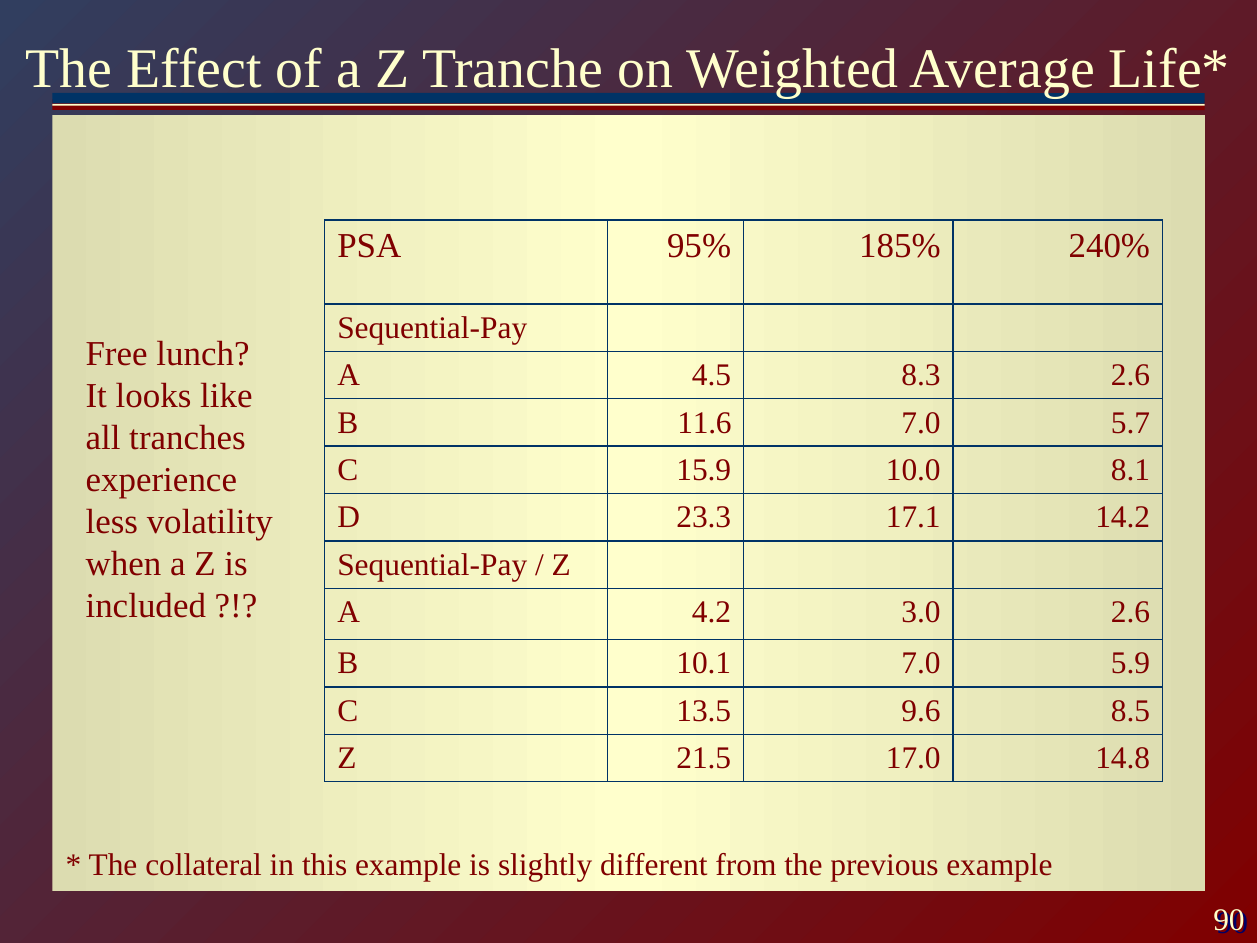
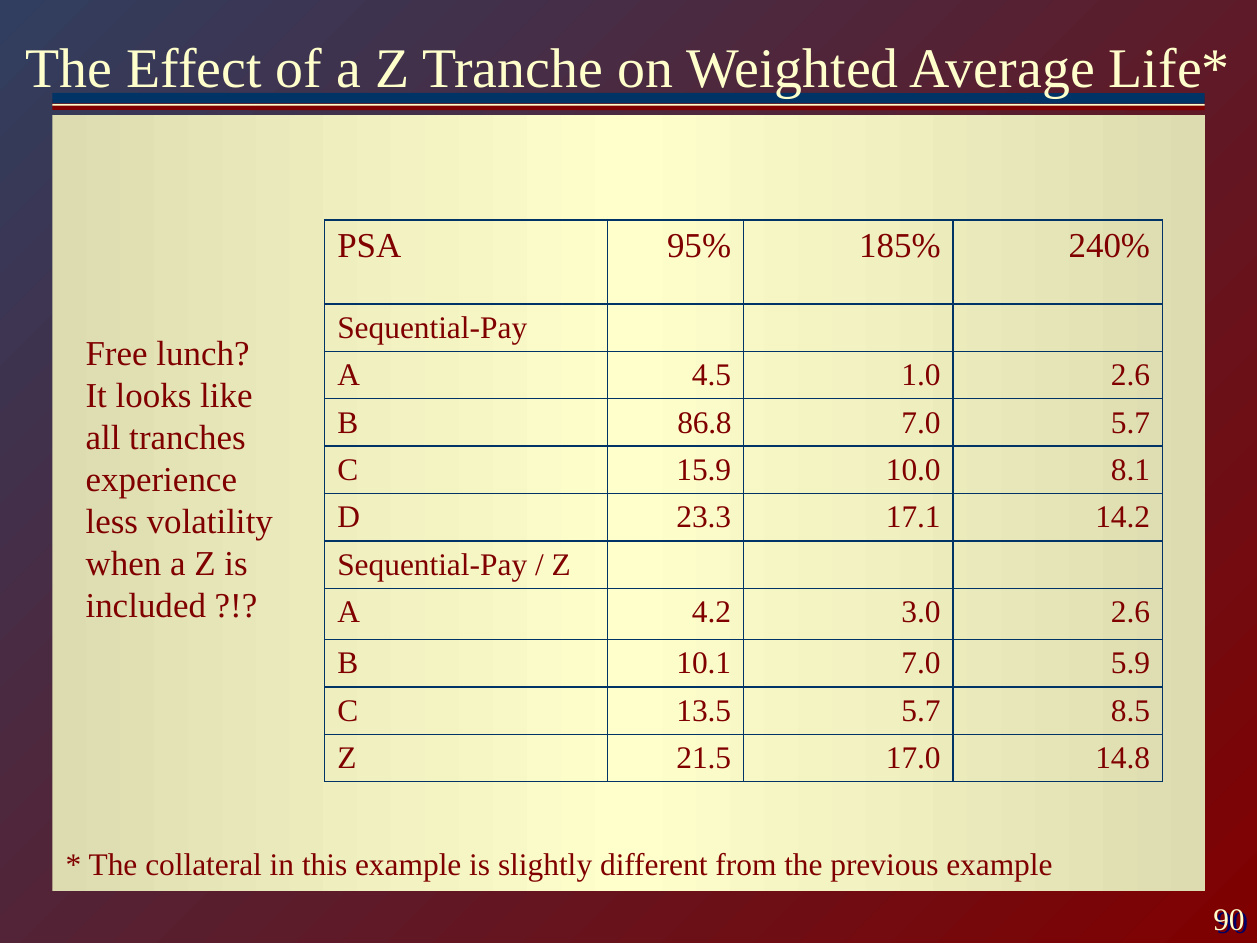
8.3: 8.3 -> 1.0 (921, 375)
11.6: 11.6 -> 86.8 (705, 423)
13.5 9.6: 9.6 -> 5.7 (921, 711)
